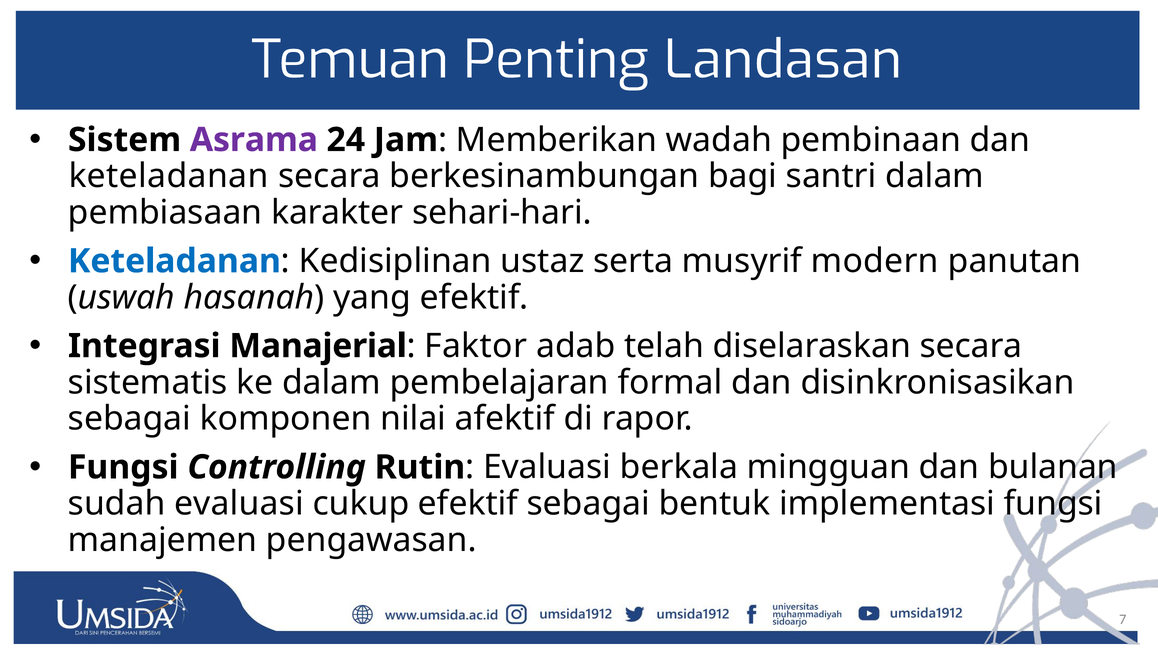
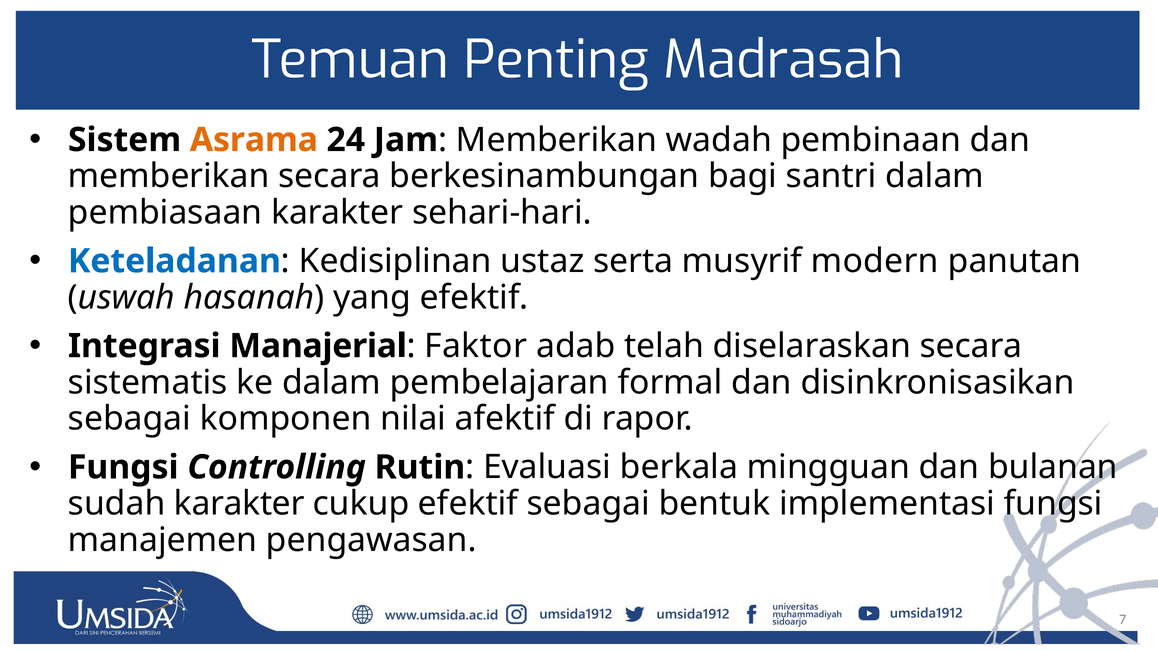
Landasan: Landasan -> Madrasah (783, 60)
Asrama colour: purple -> orange (254, 140)
keteladanan: keteladanan -> memberikan (169, 176)
sudah evaluasi: evaluasi -> karakter (239, 504)
